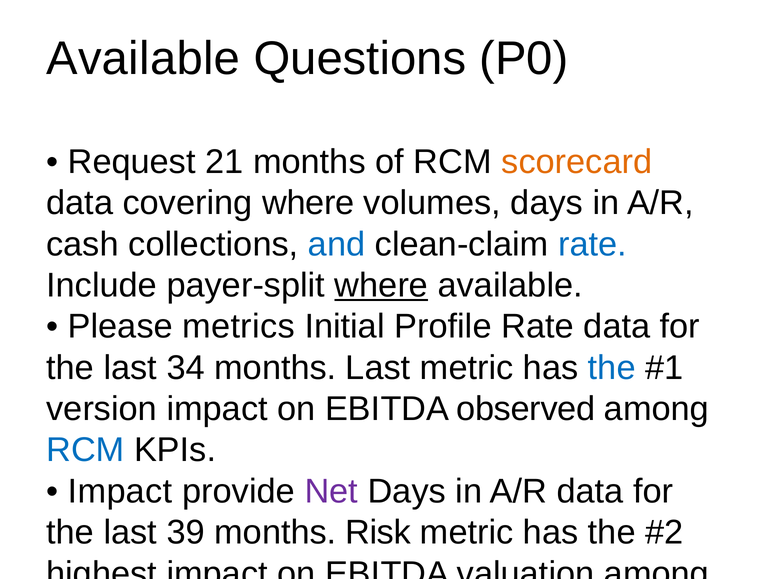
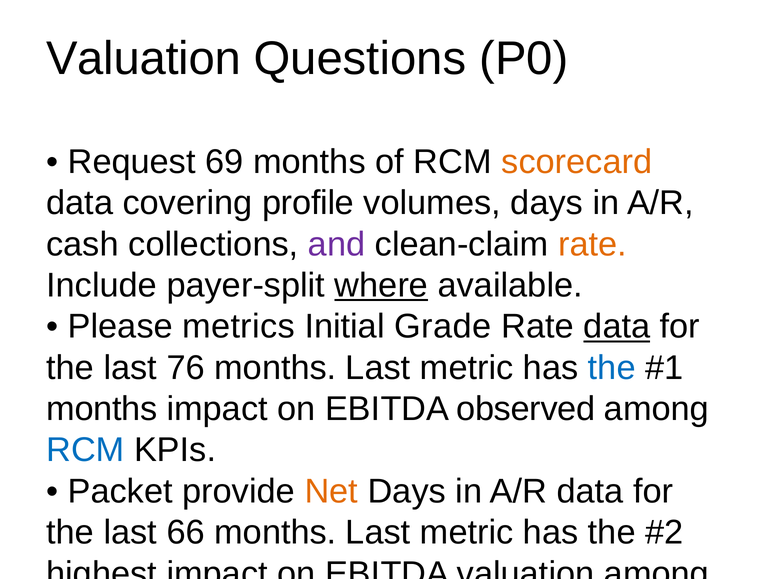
Available: Available -> Valuation (144, 59)
21: 21 -> 69 (224, 162)
covering where: where -> profile (308, 203)
and colour: blue -> purple (337, 245)
rate colour: blue -> orange (593, 245)
Profile: Profile -> Grade (443, 327)
data underline: none -> present (617, 327)
34: 34 -> 76 (186, 368)
version: version -> months (102, 410)
Impact: Impact -> Packet (120, 492)
Net colour: purple -> orange (331, 492)
39: 39 -> 66 (186, 533)
Risk: Risk -> Last (378, 533)
